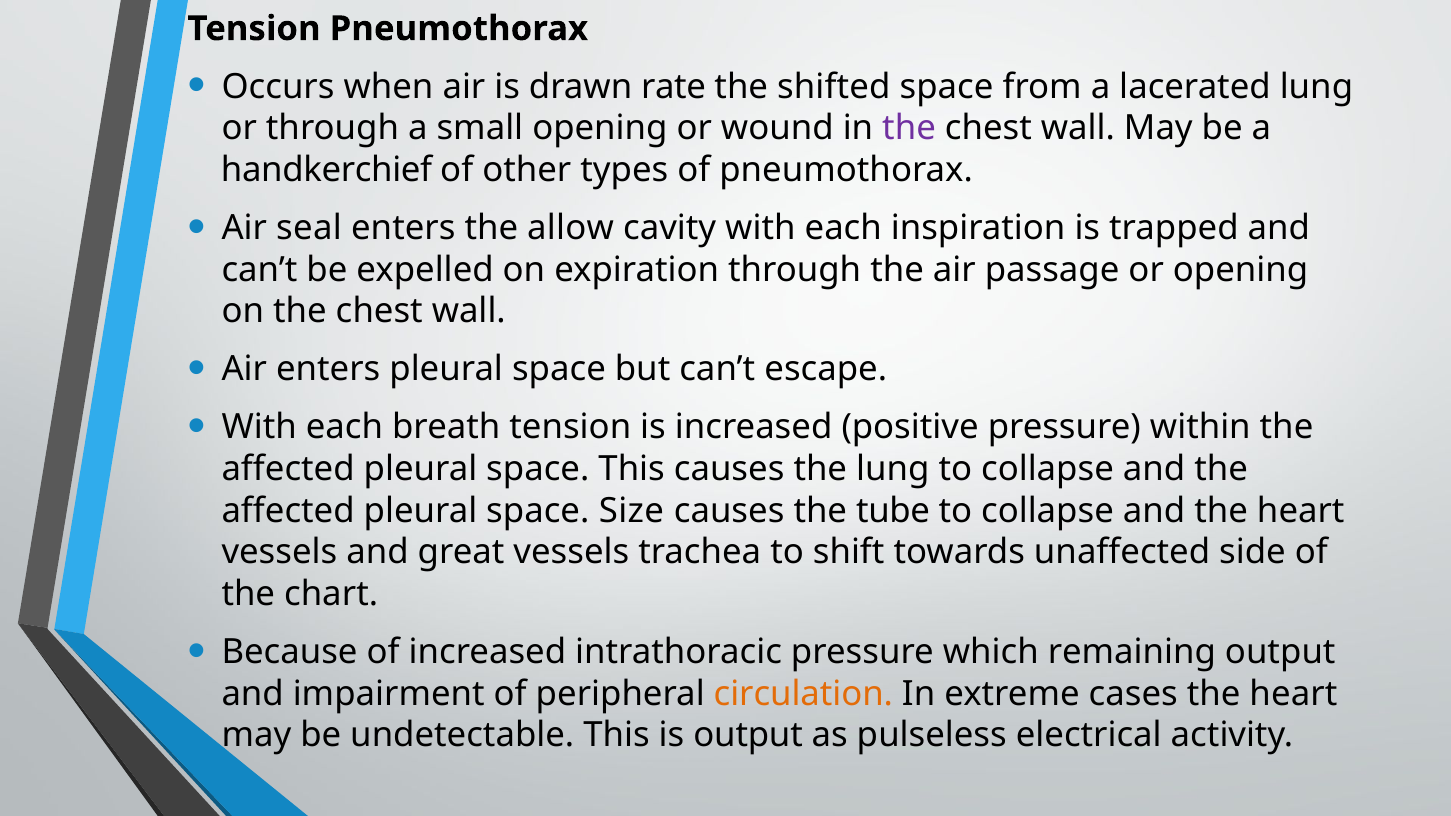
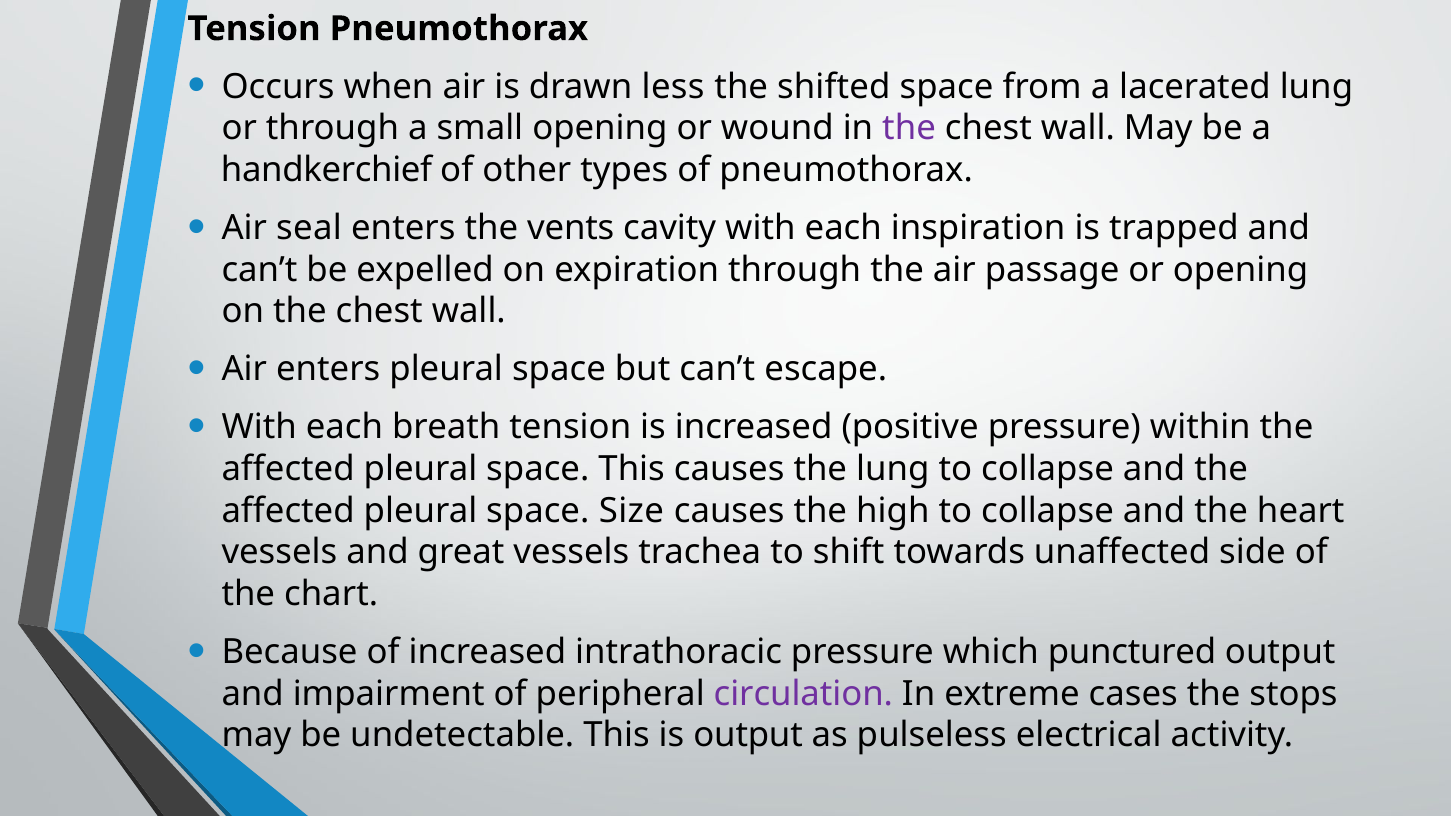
rate: rate -> less (673, 87)
allow: allow -> vents (571, 228)
tube: tube -> high (893, 511)
remaining: remaining -> punctured (1132, 652)
circulation colour: orange -> purple (803, 694)
cases the heart: heart -> stops (1294, 694)
